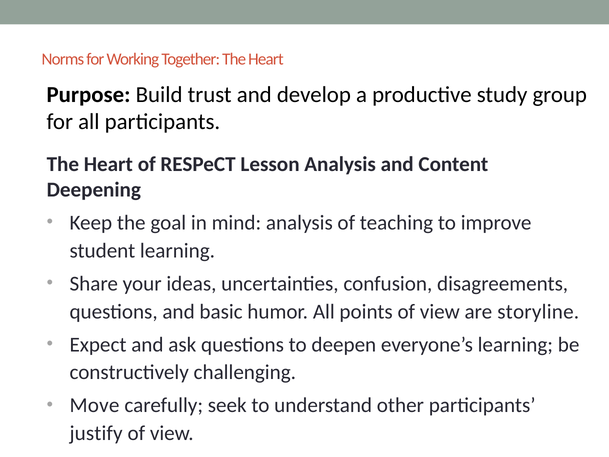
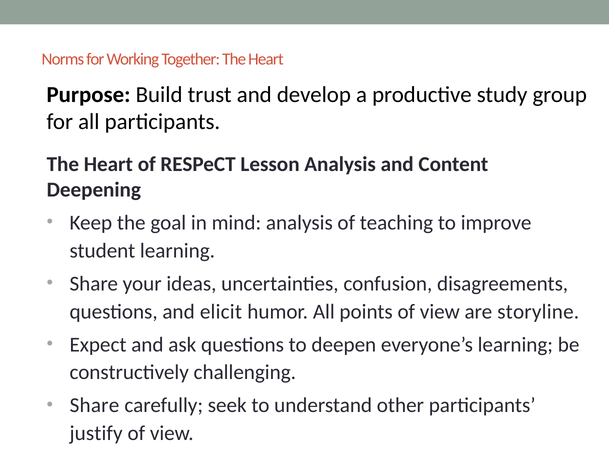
basic: basic -> elicit (221, 311)
Move: Move -> Share (94, 405)
